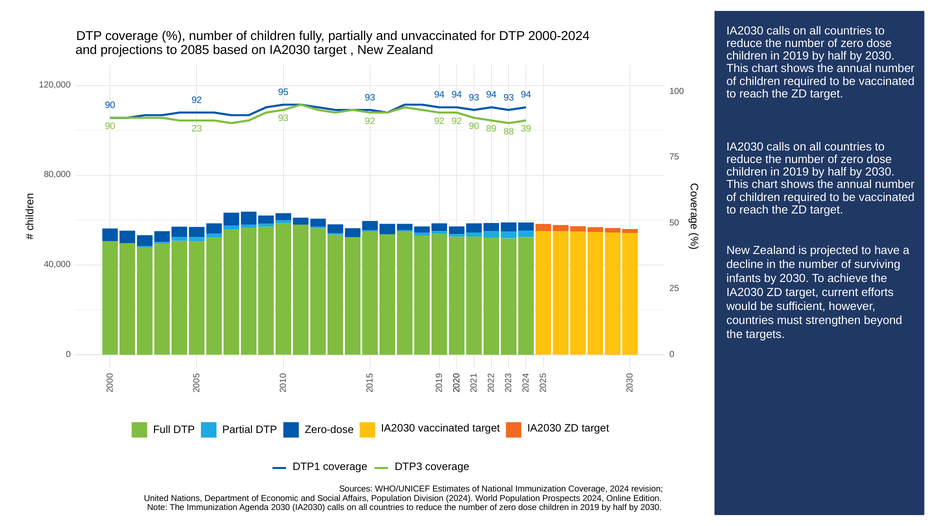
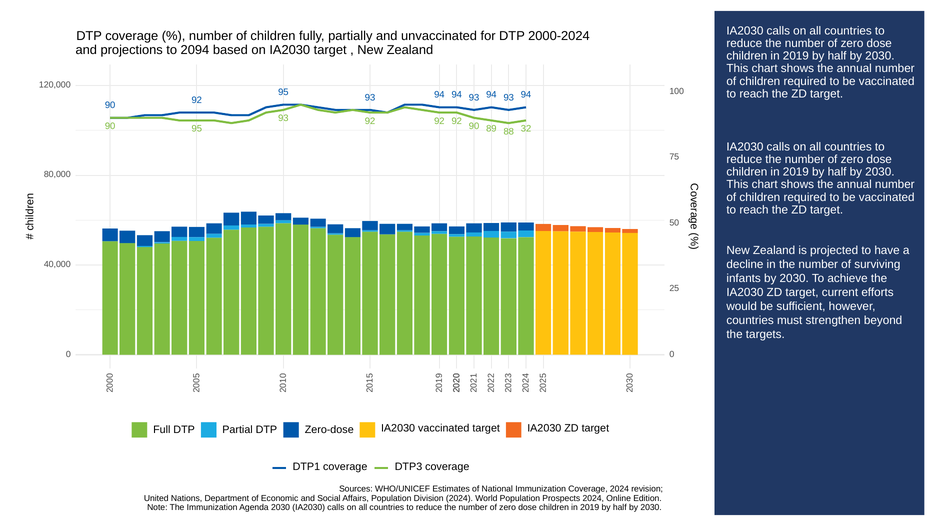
2085: 2085 -> 2094 (195, 50)
90 23: 23 -> 95 (197, 129)
39: 39 -> 32 (526, 129)
